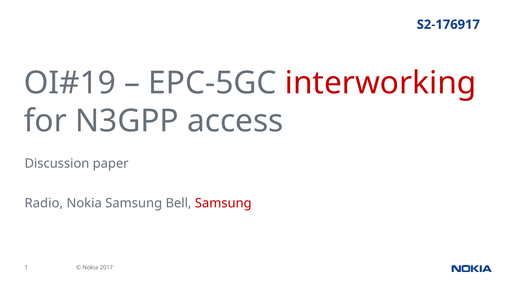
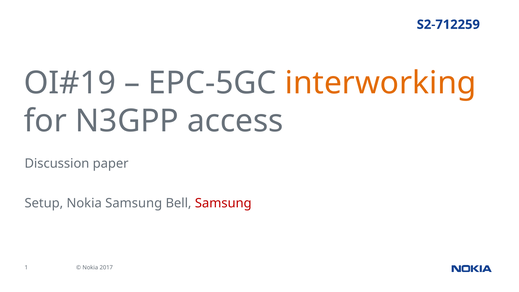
S2-176917: S2-176917 -> S2-712259 (448, 25)
interworking colour: red -> orange (381, 83)
Radio: Radio -> Setup (44, 203)
